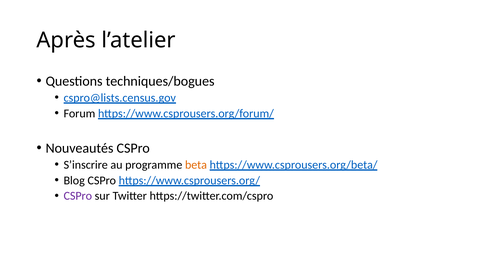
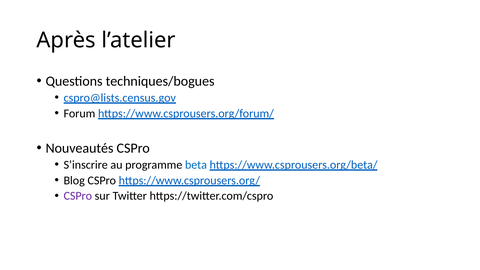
beta colour: orange -> blue (196, 165)
